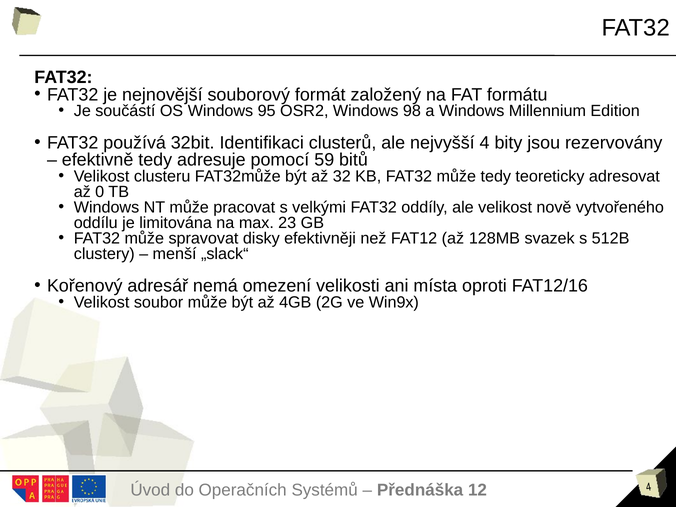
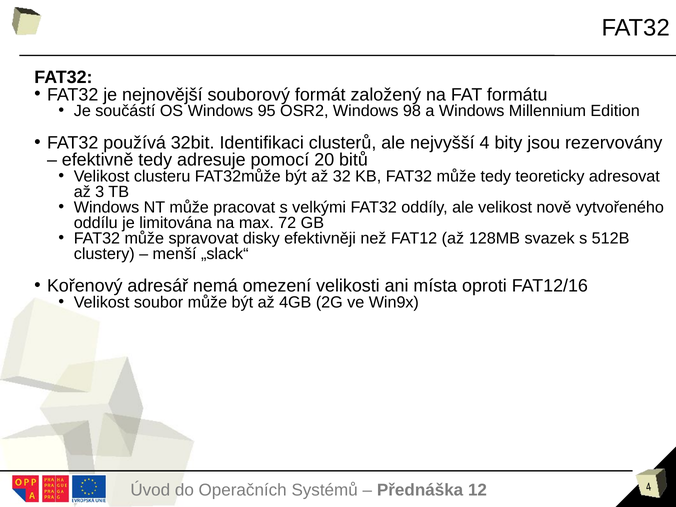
59: 59 -> 20 (324, 160)
0: 0 -> 3 (100, 192)
23: 23 -> 72 (287, 223)
